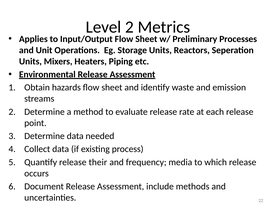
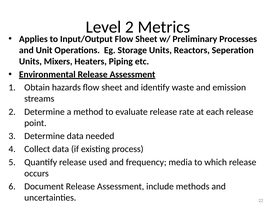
their: their -> used (98, 162)
